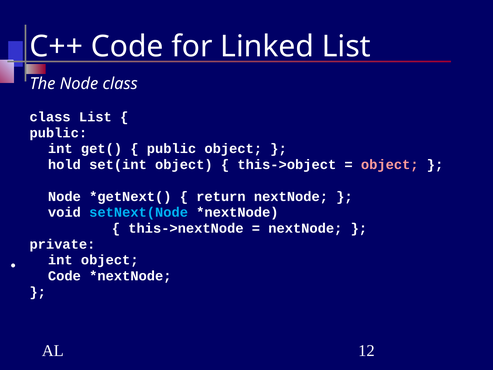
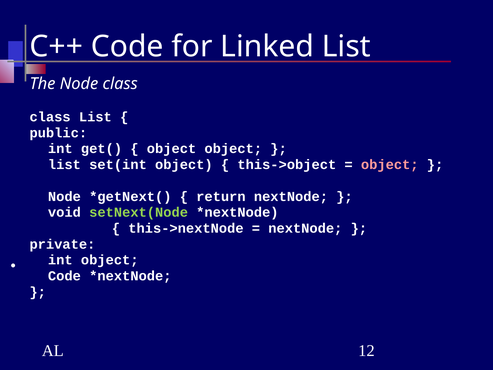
public: public -> object (172, 149)
hold: hold -> list (64, 165)
setNext(Node colour: light blue -> light green (139, 212)
